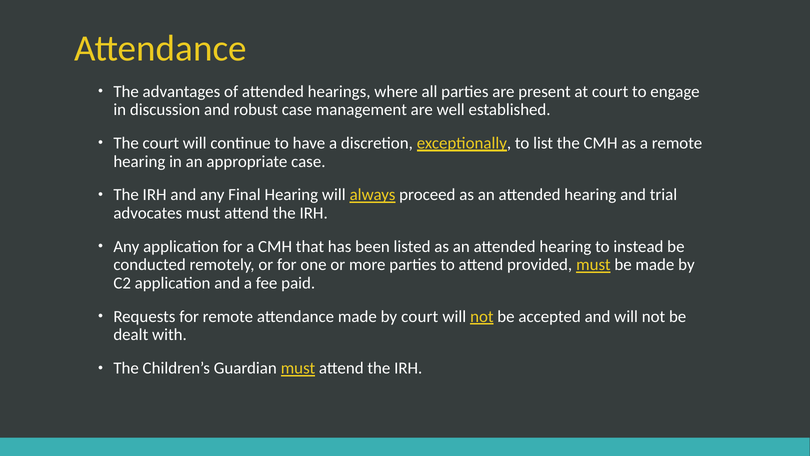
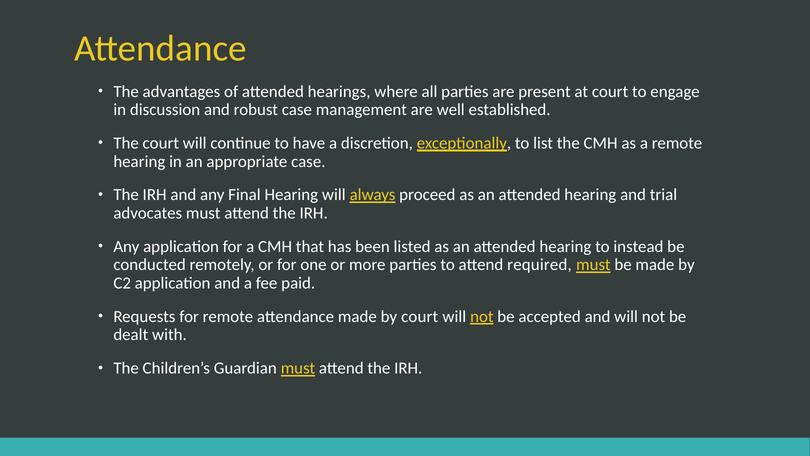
provided: provided -> required (540, 265)
